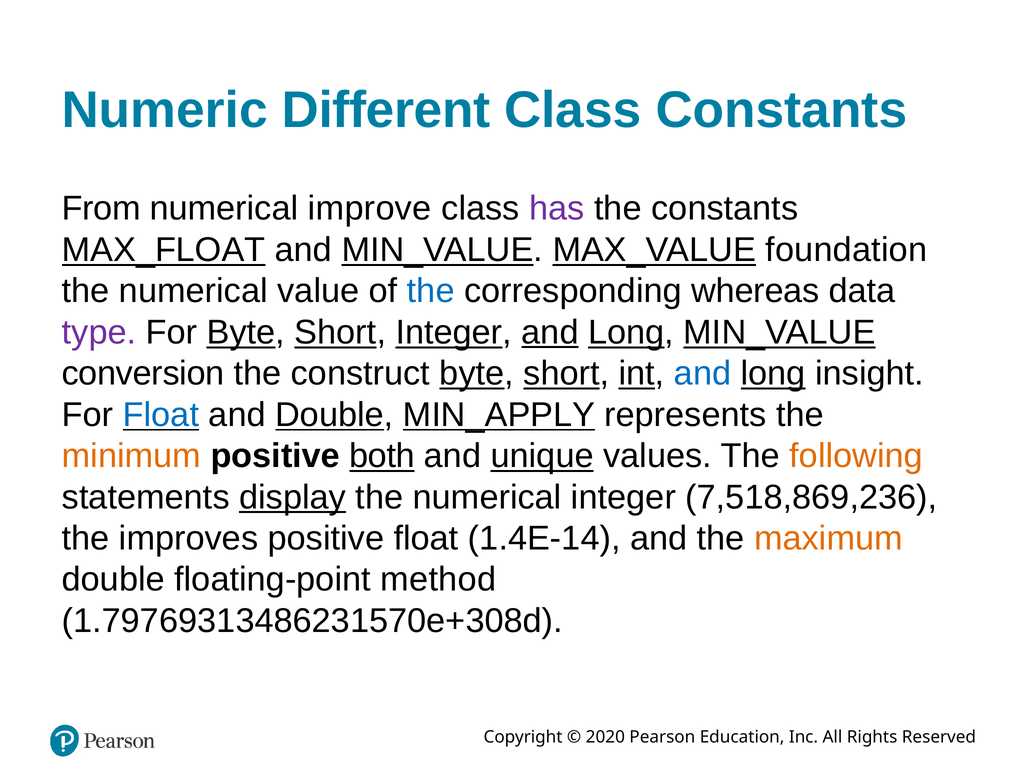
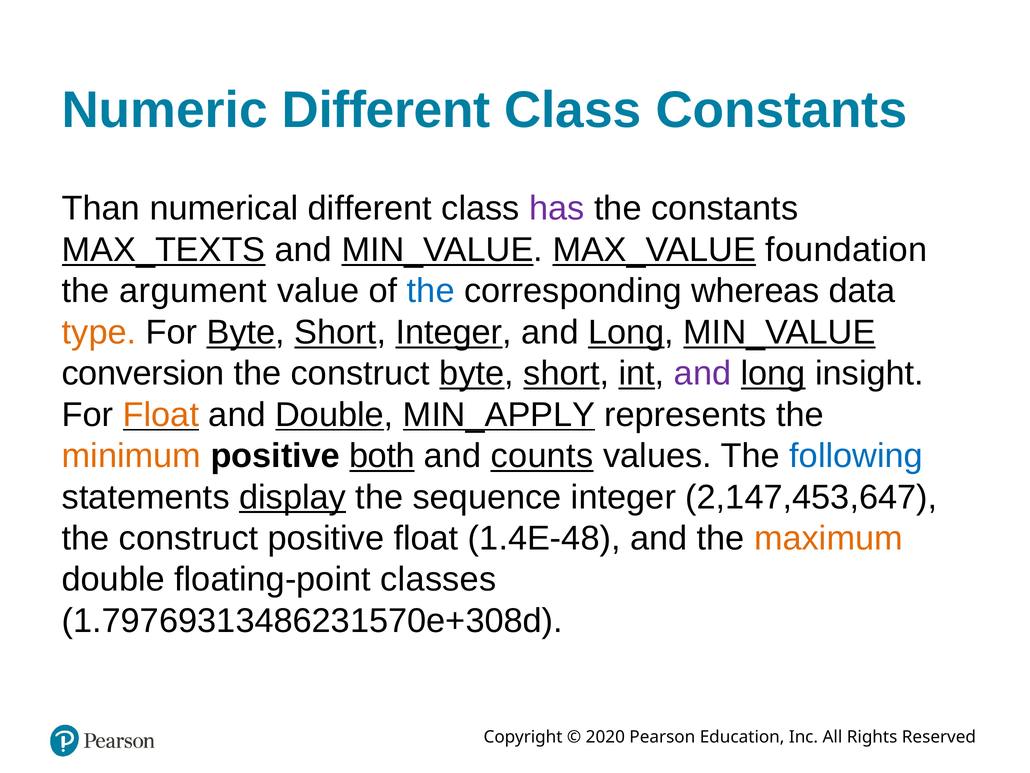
From: From -> Than (101, 208)
numerical improve: improve -> different (370, 208)
MAX_FLOAT: MAX_FLOAT -> MAX_TEXTS (164, 250)
numerical: numerical -> argument (193, 291)
type colour: purple -> orange (99, 332)
and underline: present -> none (550, 332)
and colour: blue -> purple (703, 373)
Float colour: blue -> orange (161, 414)
unique: unique -> counts (542, 456)
following colour: orange -> blue (856, 456)
numerical: numerical -> sequence (487, 497)
7,518,869,236: 7,518,869,236 -> 2,147,453,647 (811, 497)
improves: improves -> construct (189, 538)
1.4E-14: 1.4E-14 -> 1.4E-48 (544, 538)
method: method -> classes (438, 579)
